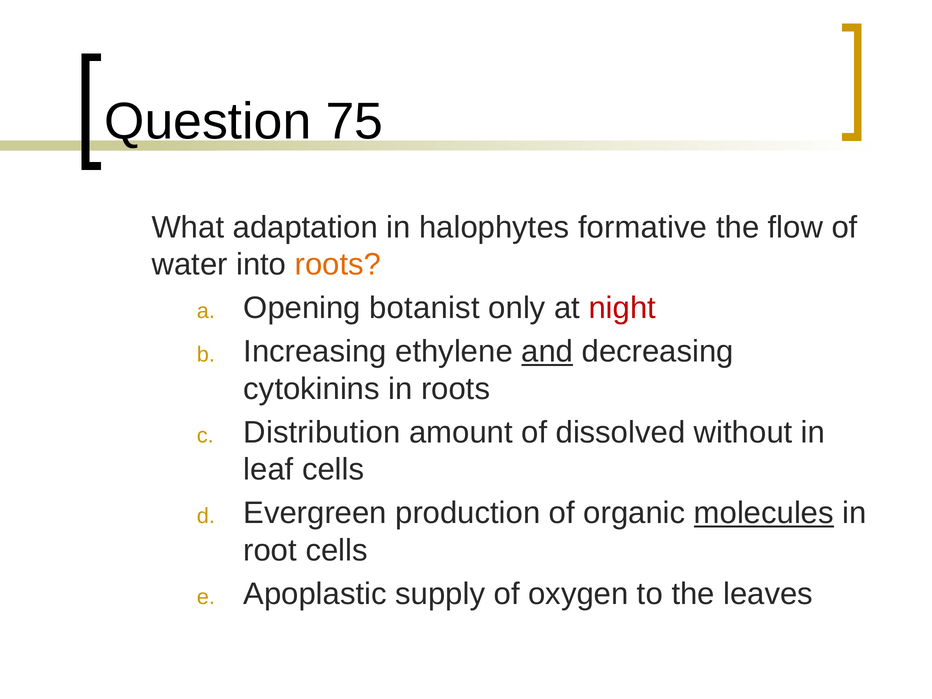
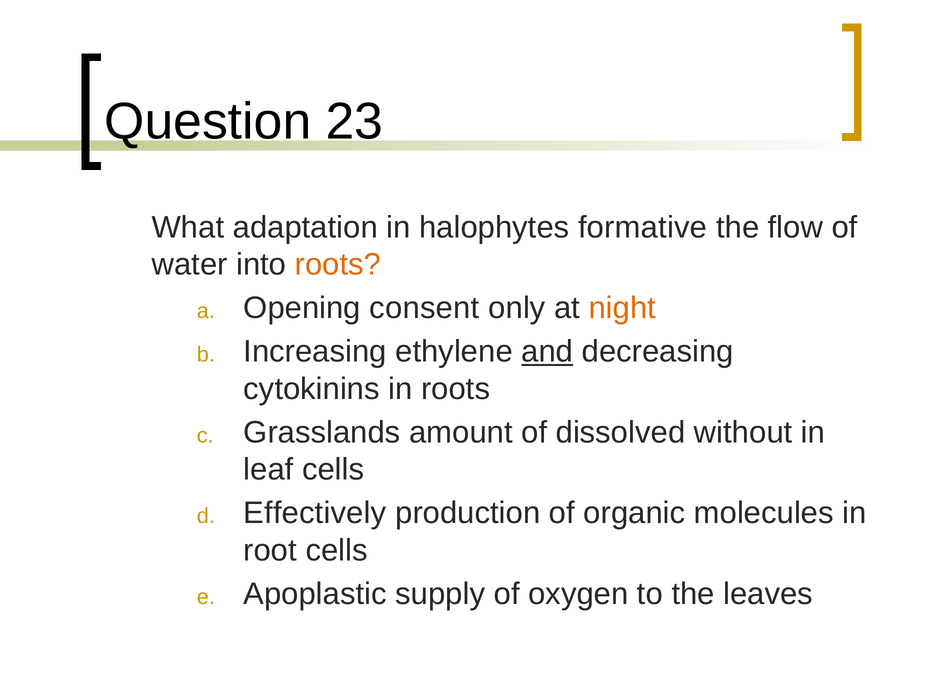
75: 75 -> 23 (354, 122)
botanist: botanist -> consent (425, 308)
night colour: red -> orange (622, 308)
Distribution: Distribution -> Grasslands (322, 432)
Evergreen: Evergreen -> Effectively (315, 513)
molecules underline: present -> none (764, 513)
